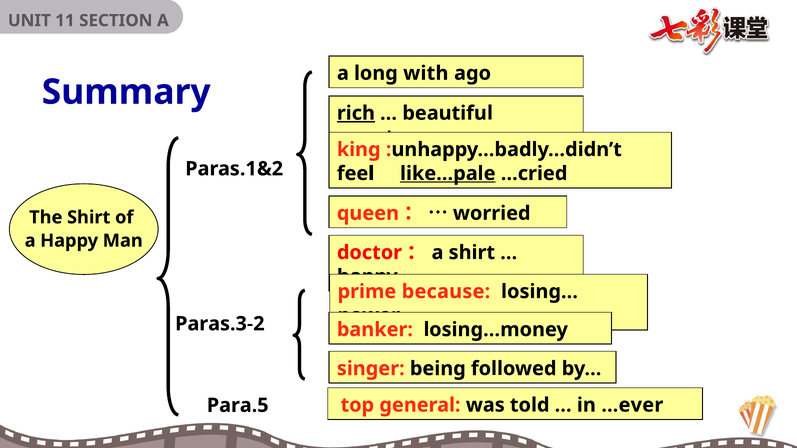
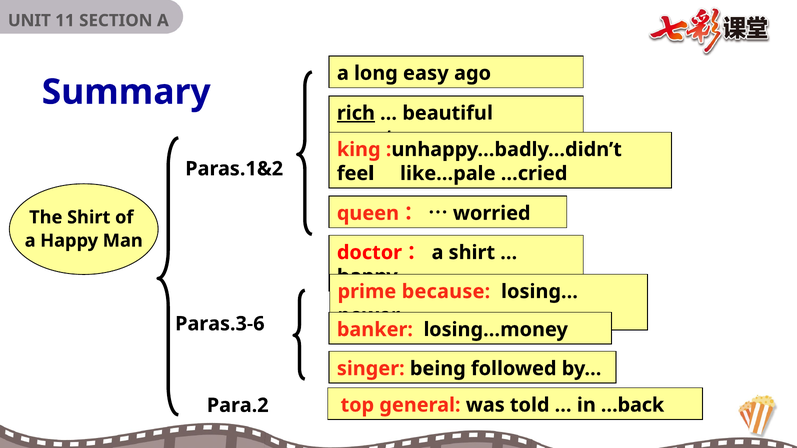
with: with -> easy (426, 73)
like…pale underline: present -> none (448, 174)
Paras.3-2: Paras.3-2 -> Paras.3-6 (220, 324)
Para.5: Para.5 -> Para.2 (238, 406)
…ever: …ever -> …back (632, 405)
